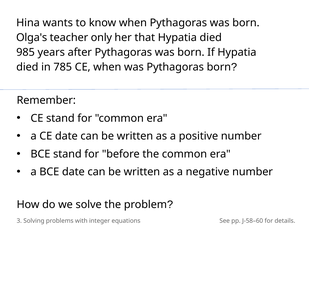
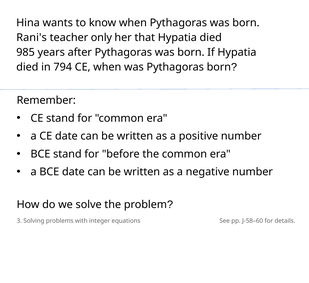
Olga's: Olga's -> Rani's (32, 38)
785: 785 -> 794 (63, 67)
